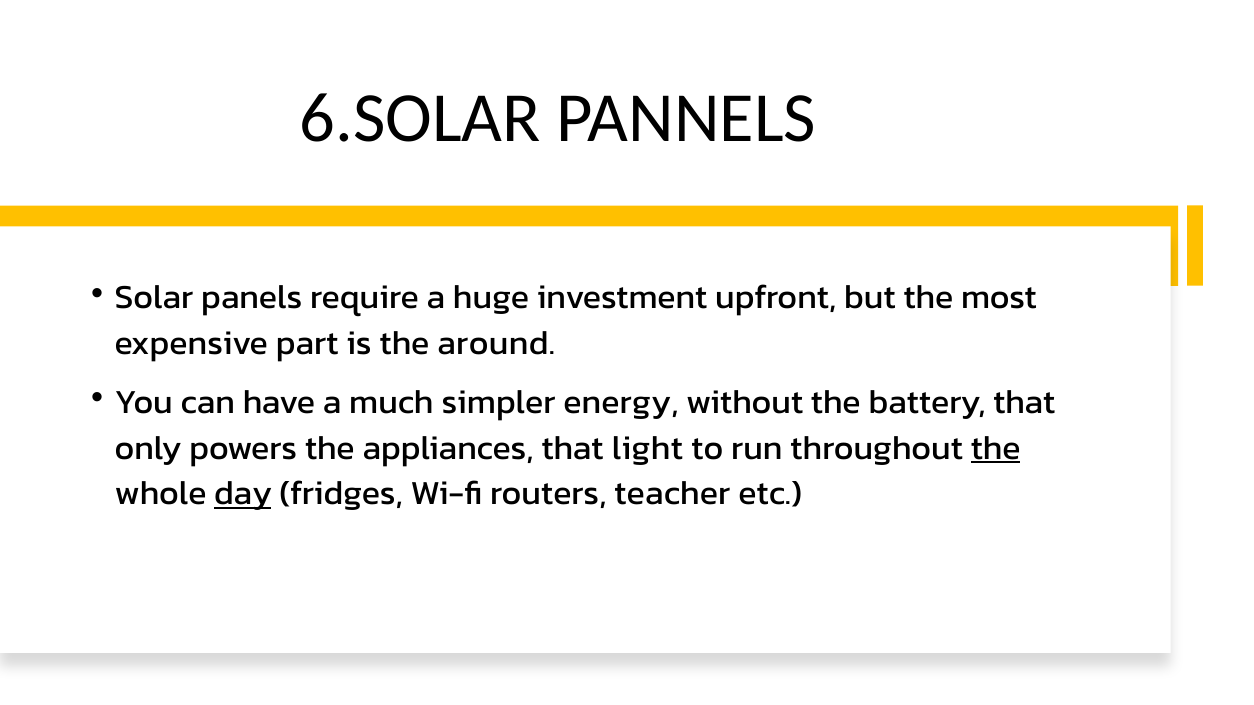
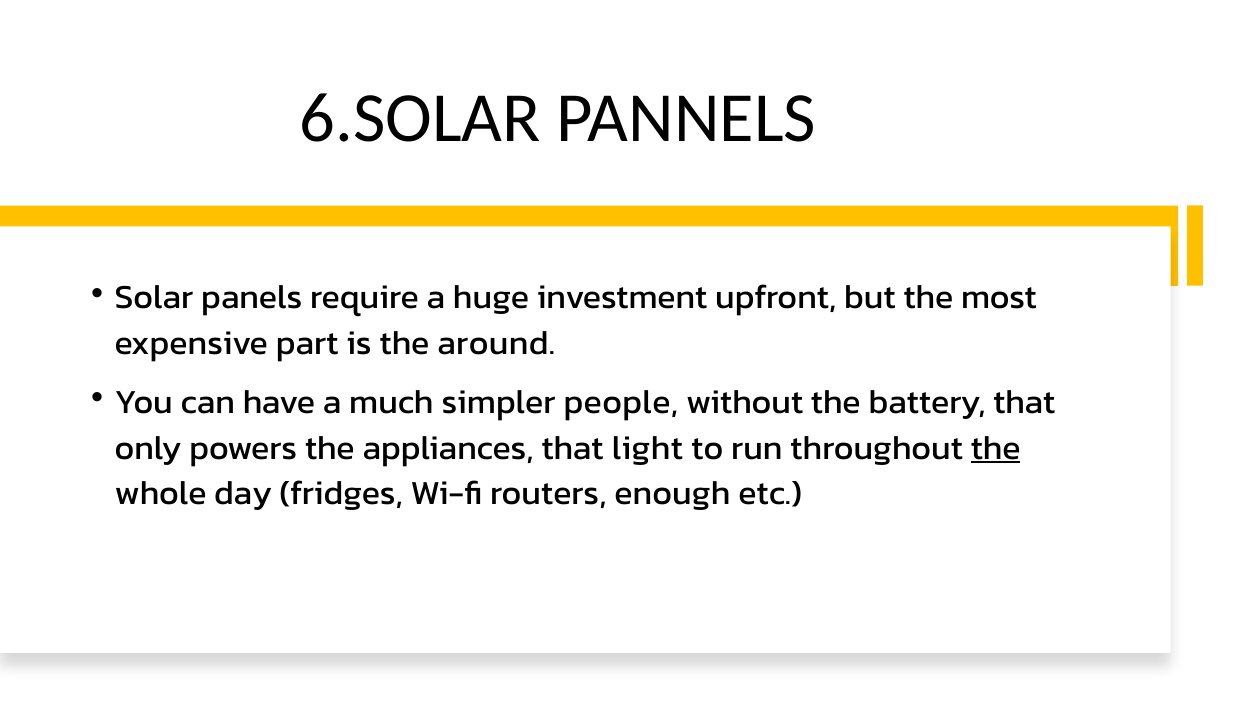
energy: energy -> people (621, 402)
day underline: present -> none (243, 494)
teacher: teacher -> enough (672, 494)
